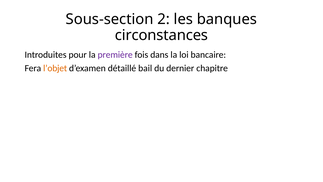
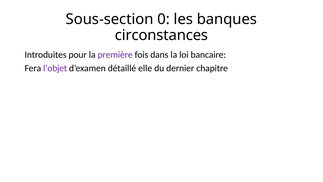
2: 2 -> 0 (164, 19)
l’objet colour: orange -> purple (55, 68)
bail: bail -> elle (145, 68)
